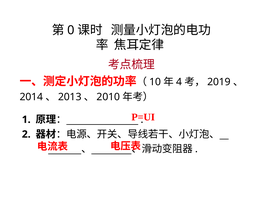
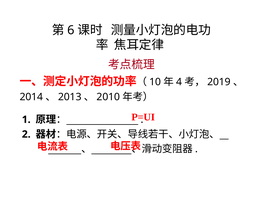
0: 0 -> 6 (71, 30)
